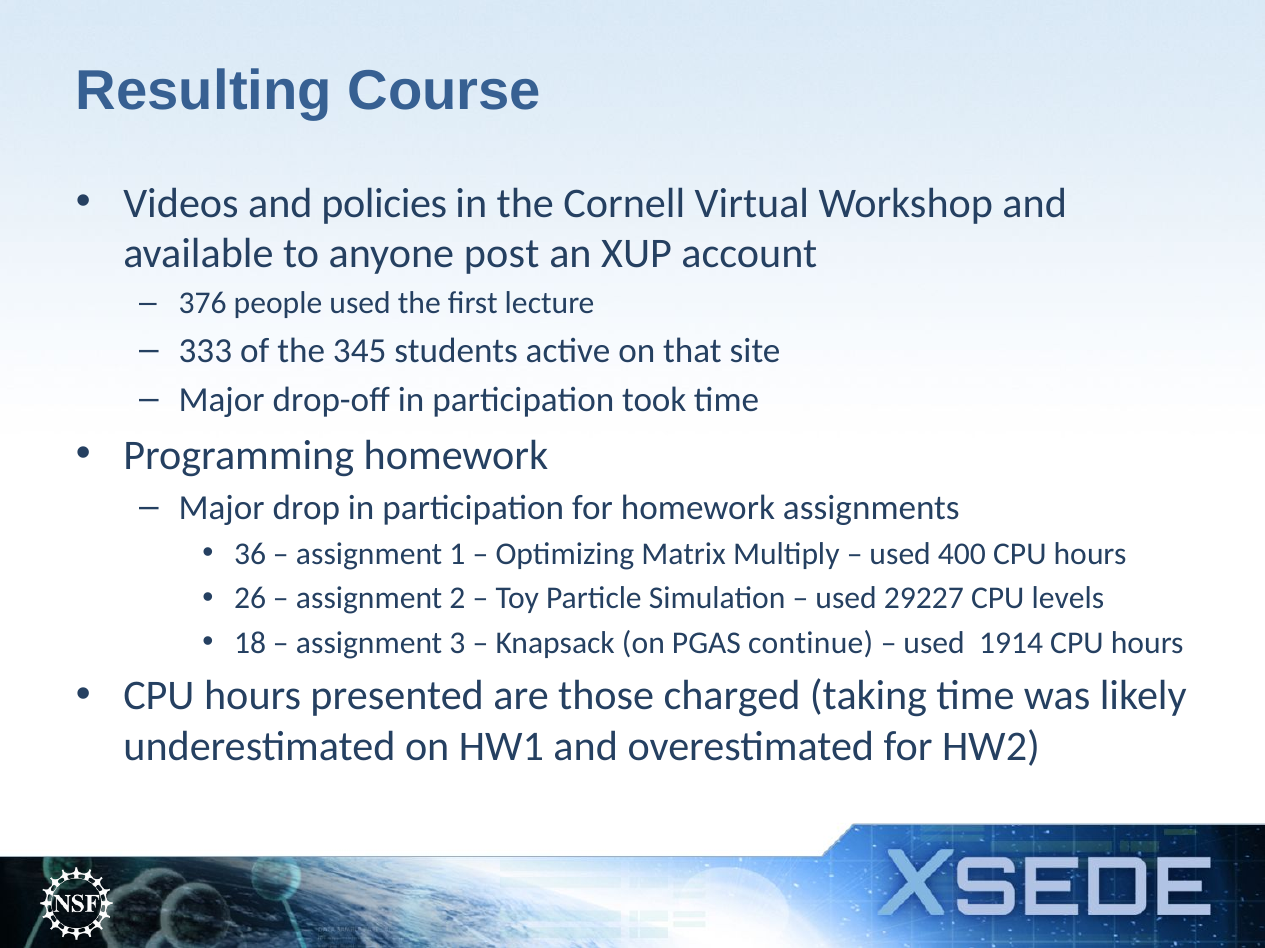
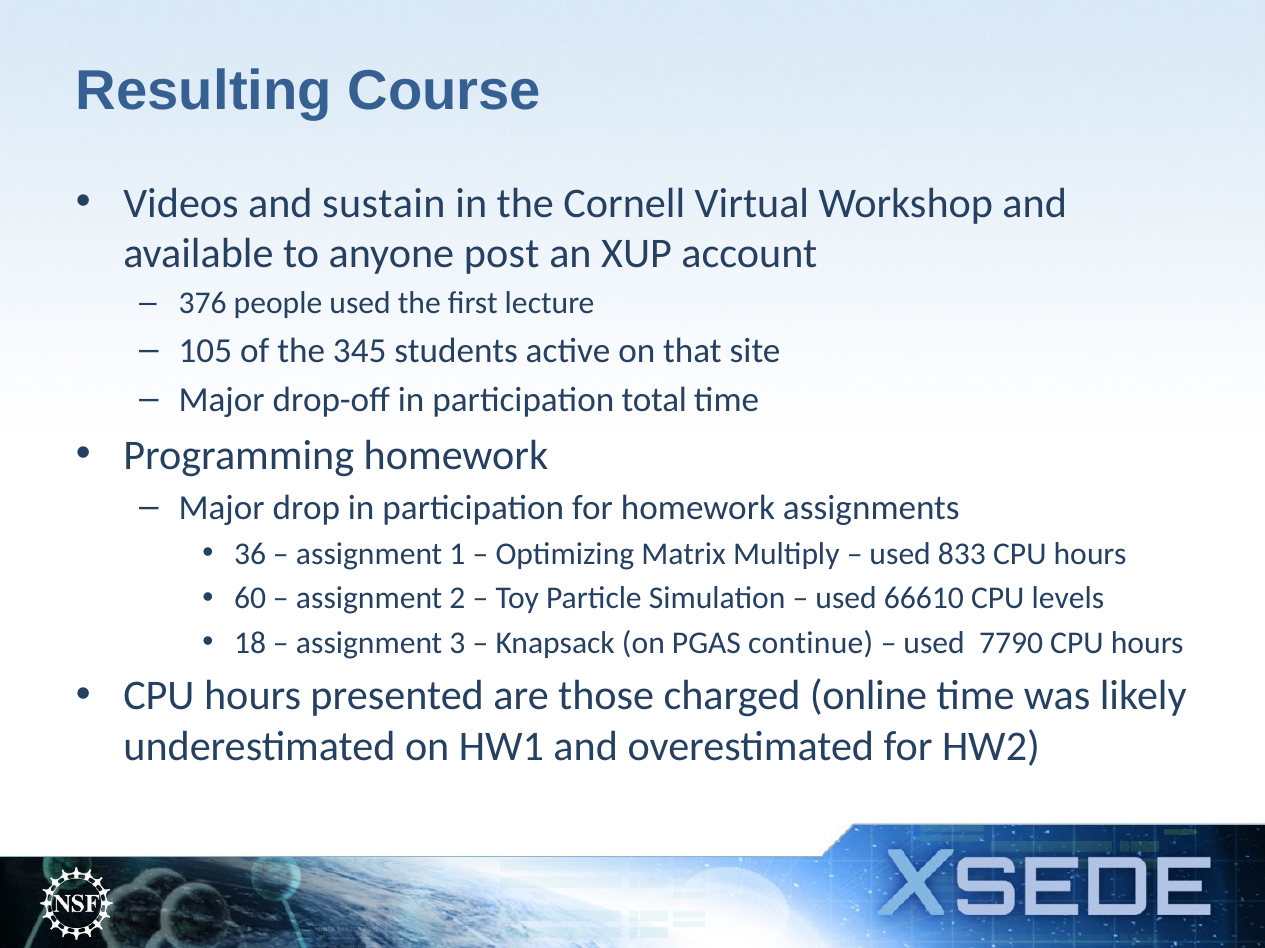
policies: policies -> sustain (384, 203)
333: 333 -> 105 (205, 351)
took: took -> total (654, 400)
400: 400 -> 833 (962, 555)
26: 26 -> 60 (250, 599)
29227: 29227 -> 66610 (924, 599)
1914: 1914 -> 7790 (1011, 643)
taking: taking -> online (869, 697)
